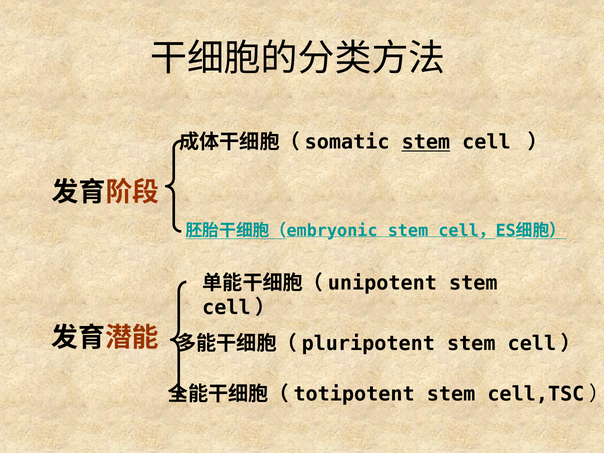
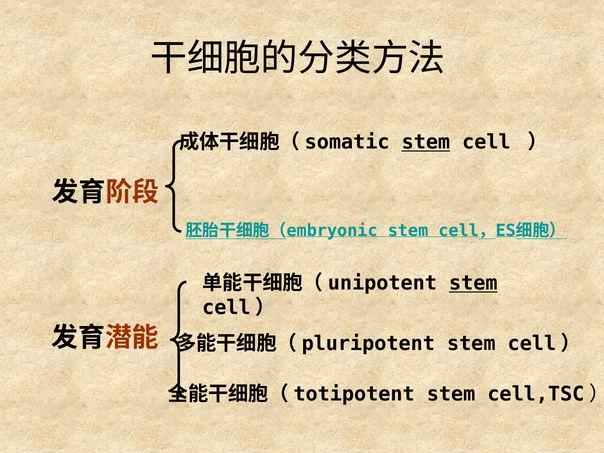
stem underline: none -> present (473, 283)
